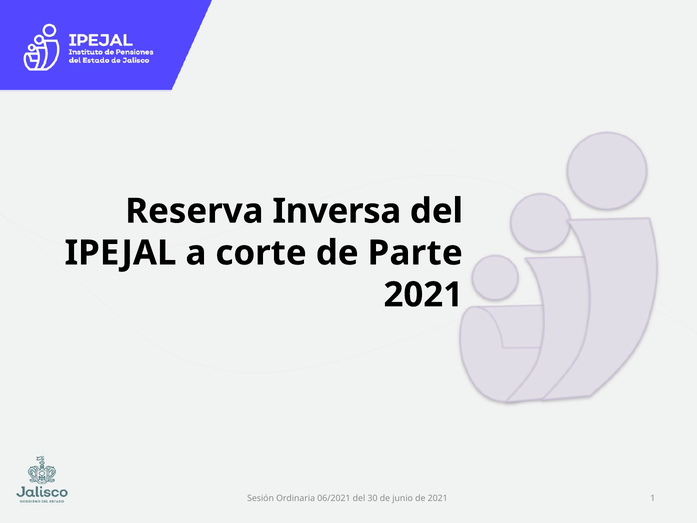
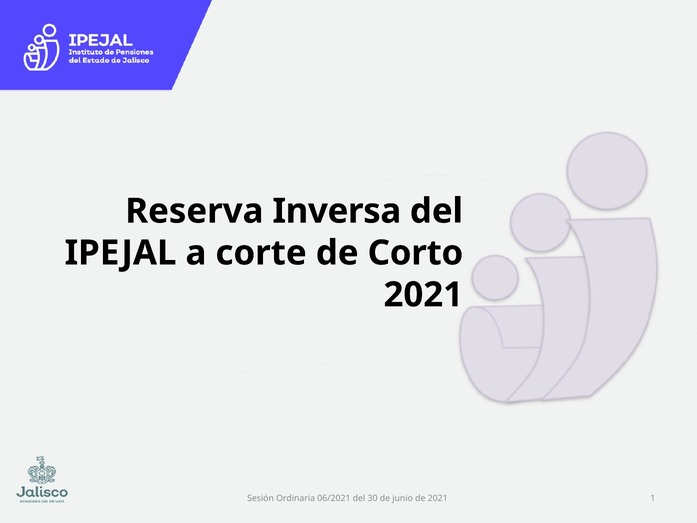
Parte: Parte -> Corto (415, 253)
